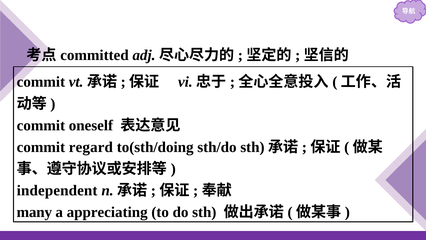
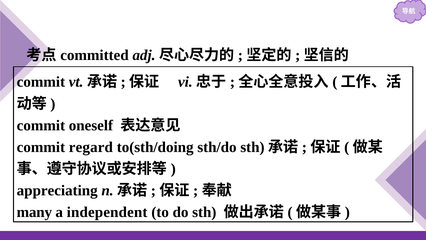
independent: independent -> appreciating (57, 190)
appreciating: appreciating -> independent (107, 212)
